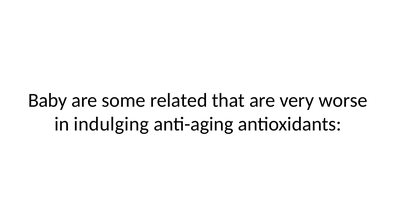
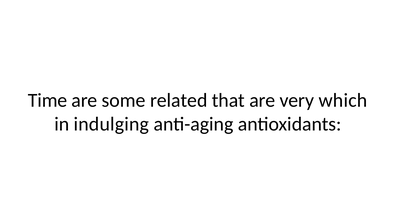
Baby: Baby -> Time (48, 100)
worse: worse -> which (343, 100)
